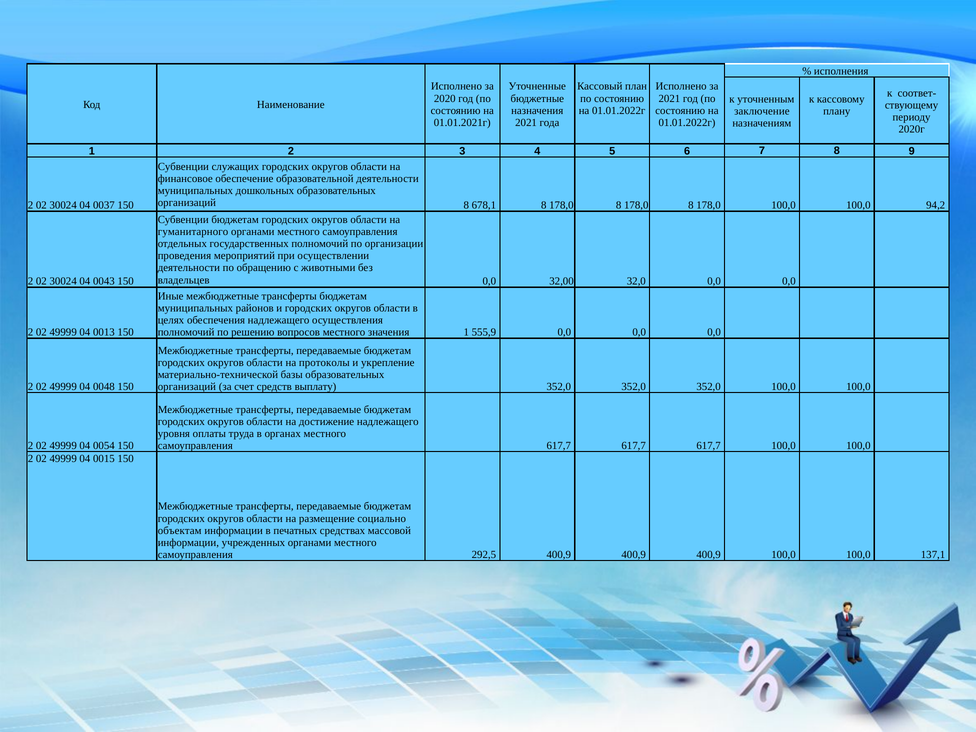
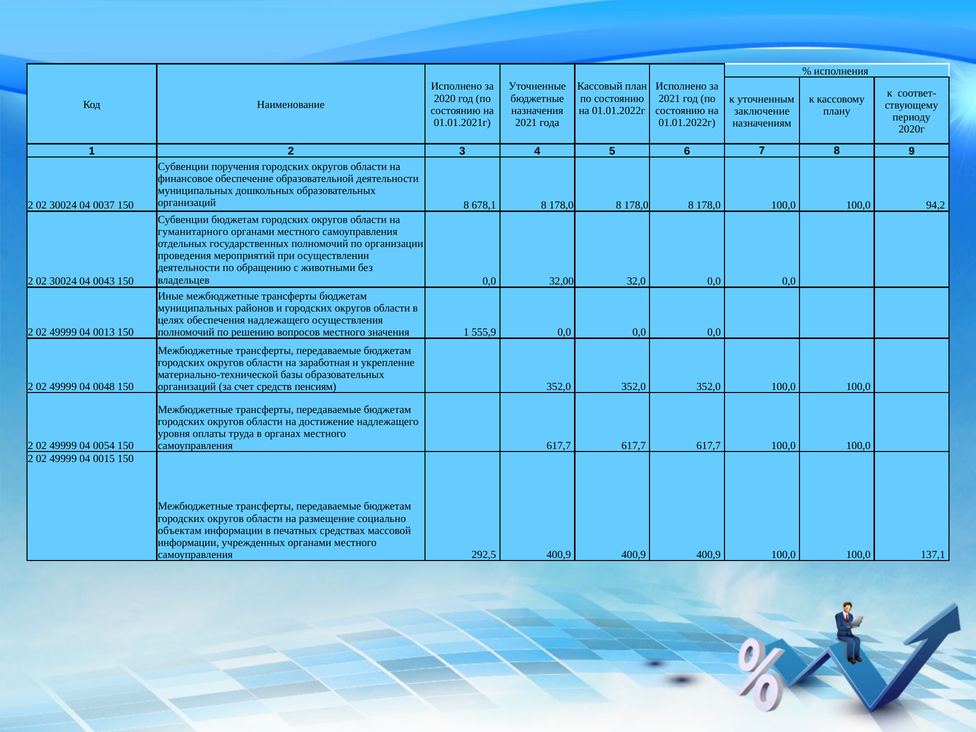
служащих: служащих -> поручения (235, 167)
протоколы: протоколы -> заработная (324, 362)
выплату: выплату -> пенсиям (316, 387)
